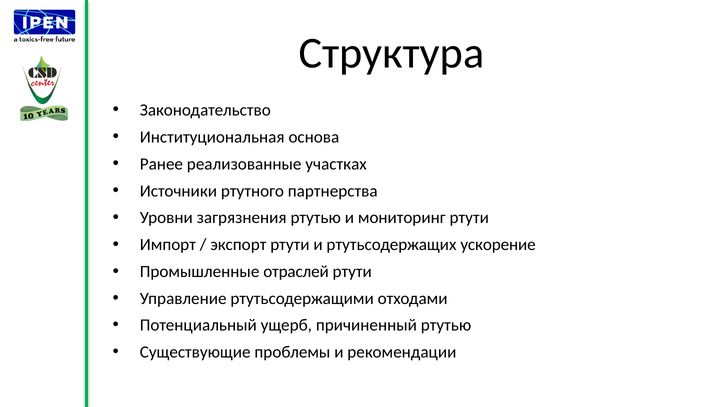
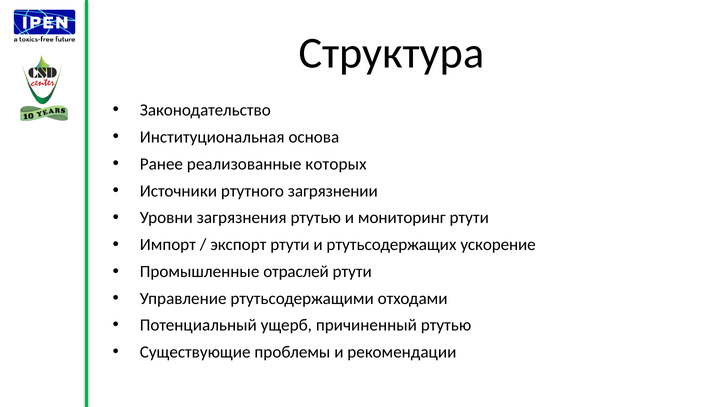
участках: участках -> которых (336, 164)
партнерства: партнерства -> загрязнении (333, 191)
